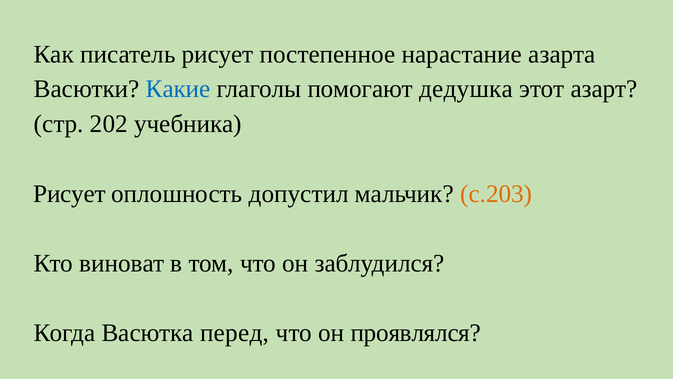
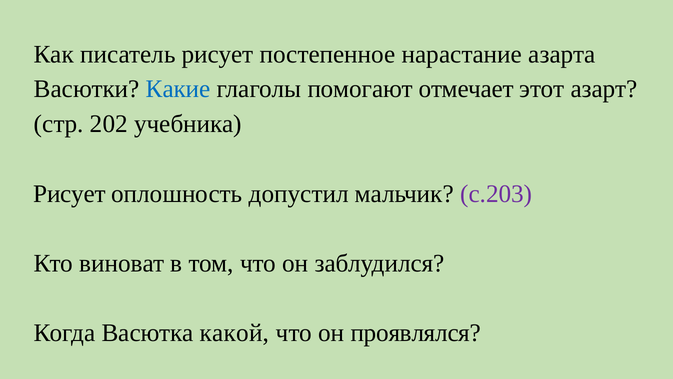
дедушка: дедушка -> отмечает (466, 89)
с.203 colour: orange -> purple (496, 193)
перед: перед -> какой (235, 333)
